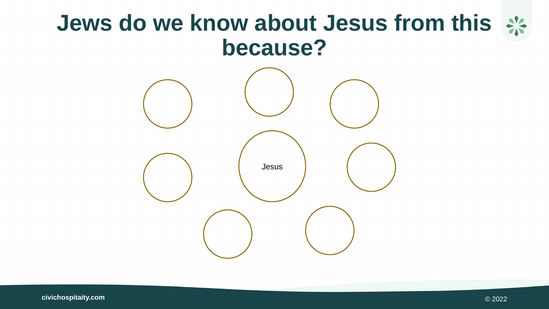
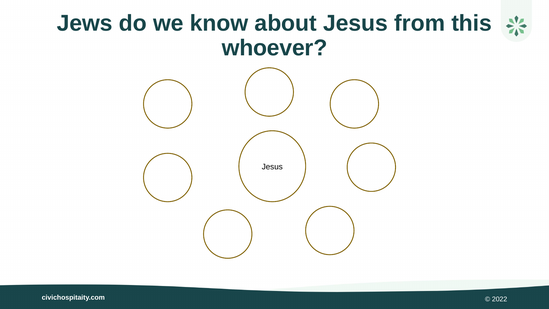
because: because -> whoever (275, 48)
